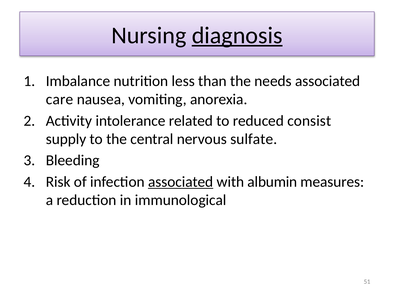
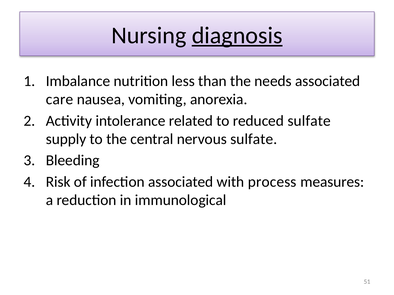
reduced consist: consist -> sulfate (309, 121)
associated underline: present -> none (181, 182)
albumin: albumin -> process (272, 182)
